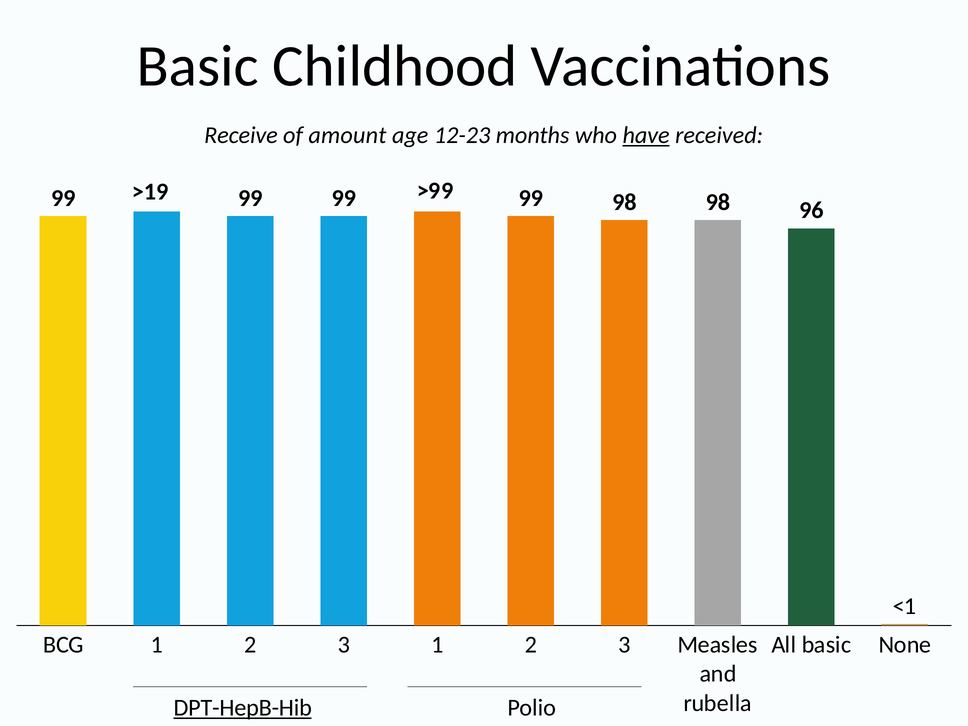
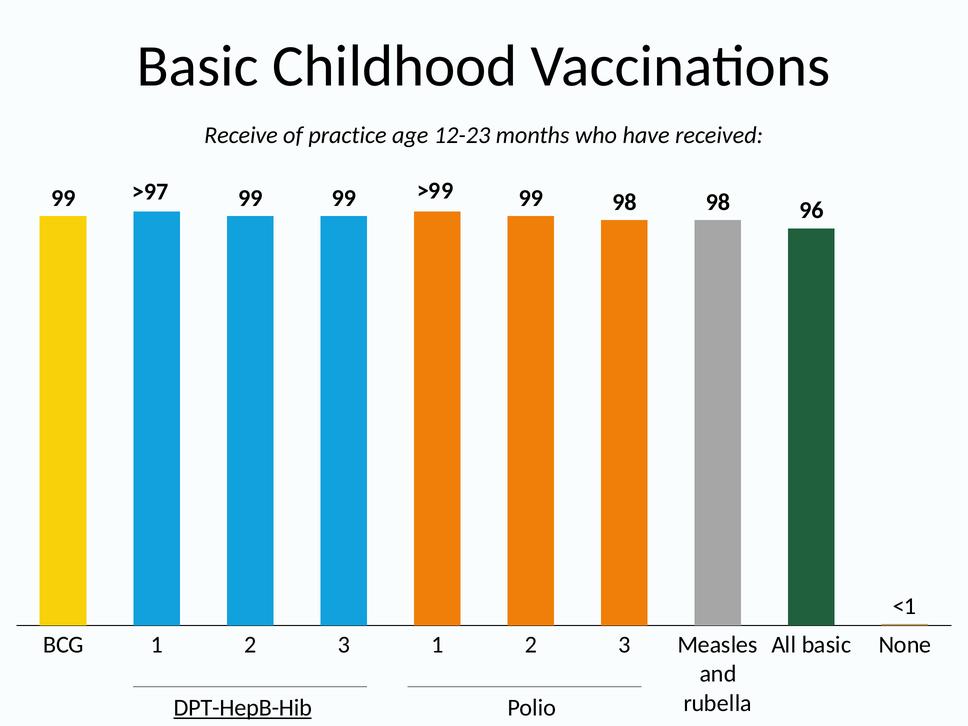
amount: amount -> practice (348, 135)
have underline: present -> none (646, 135)
>19: >19 -> >97 (150, 192)
